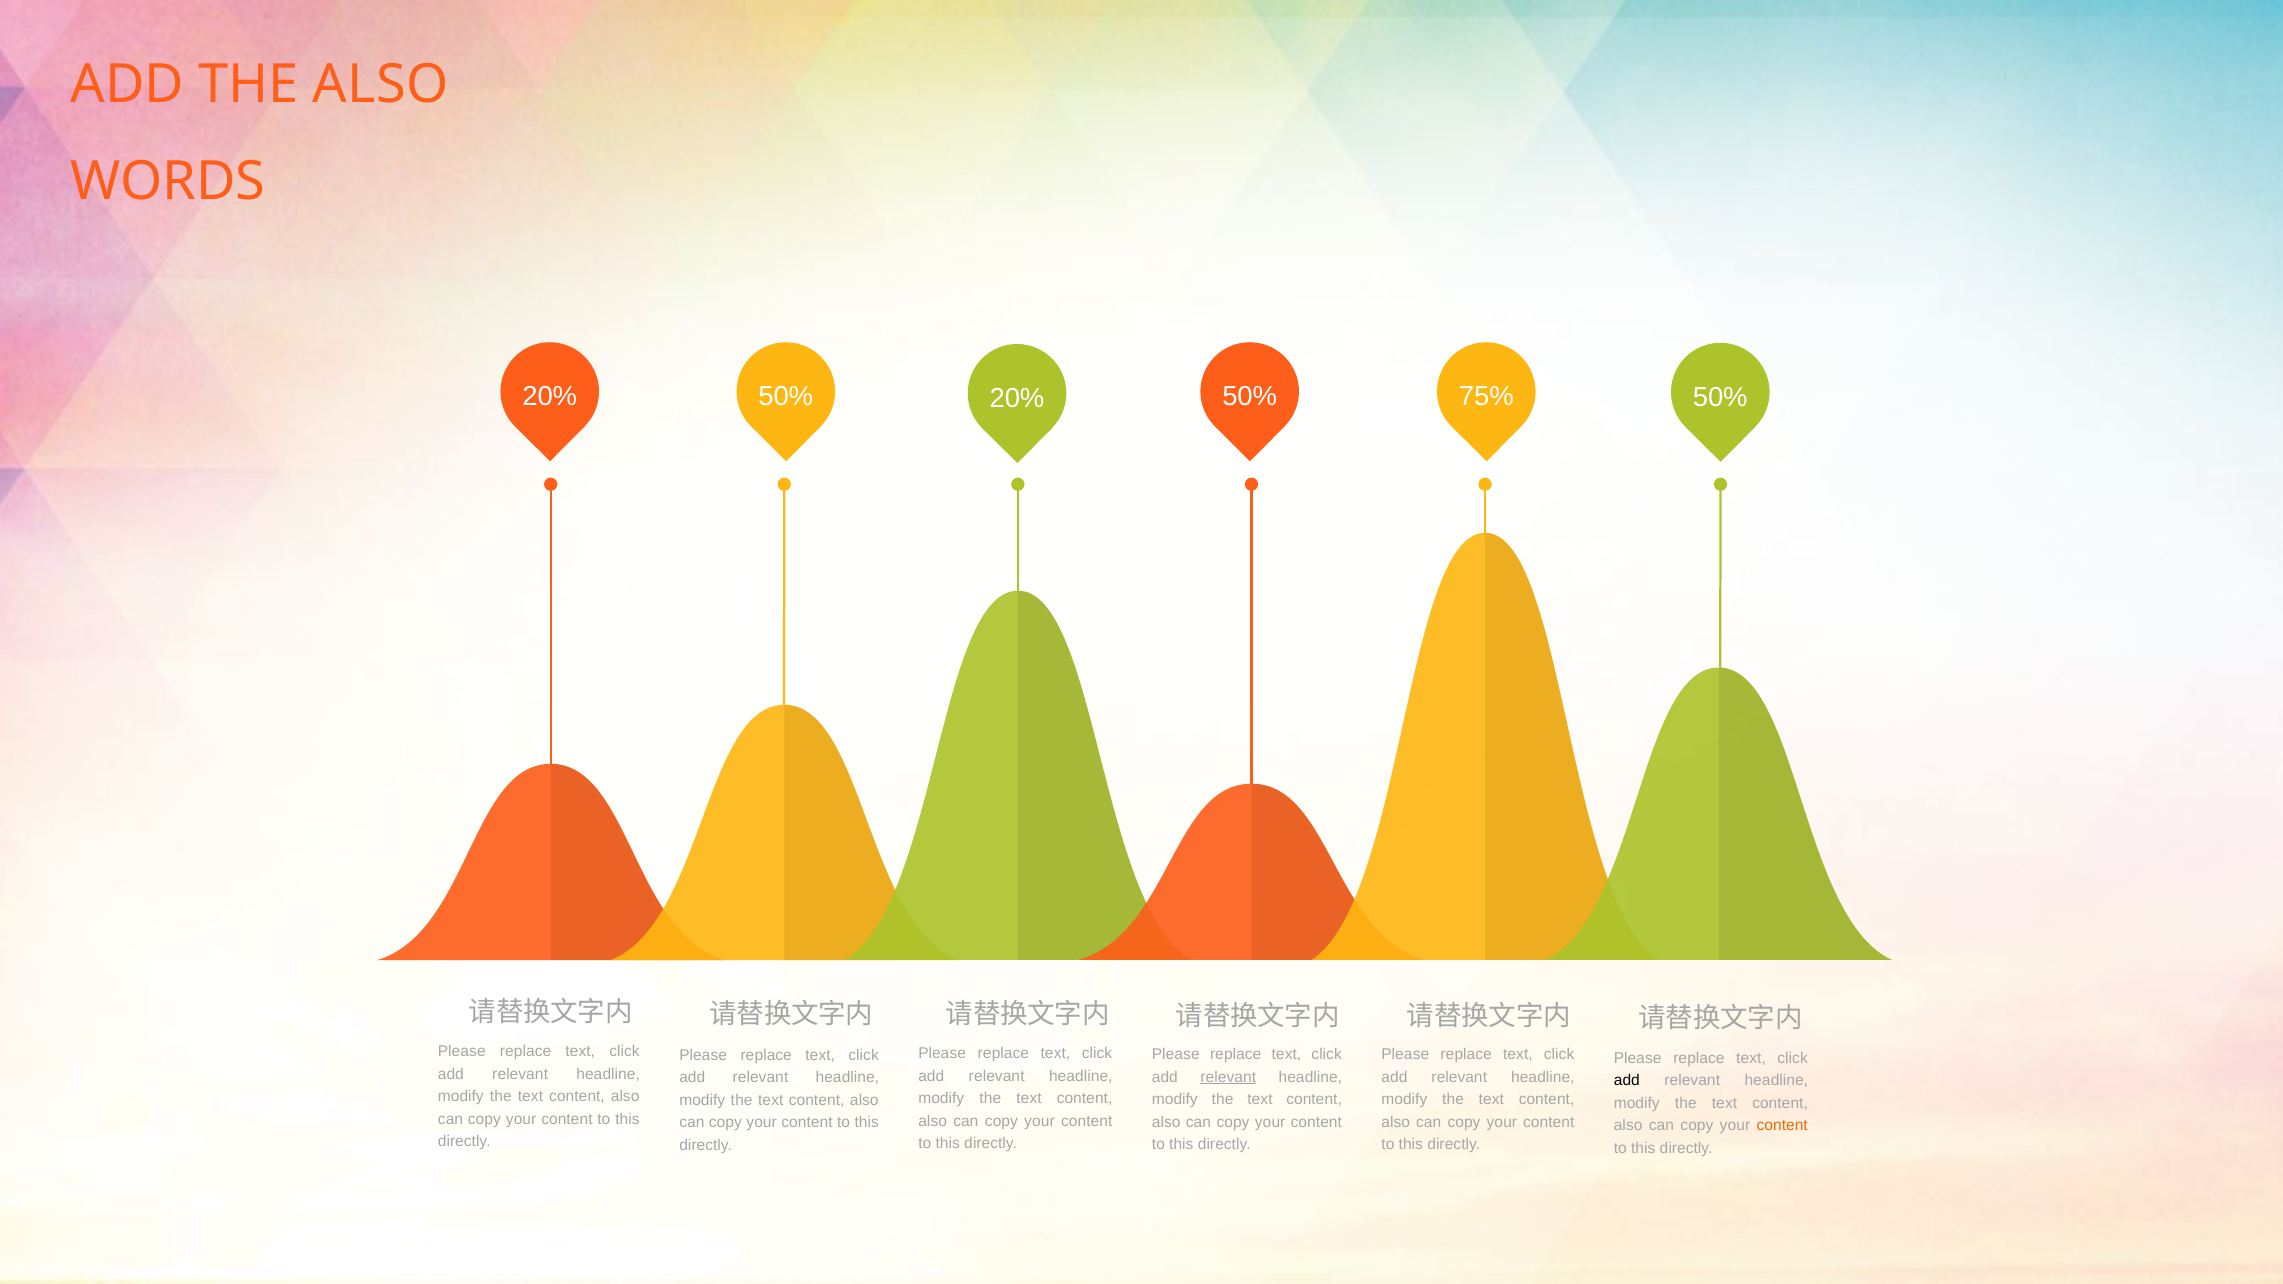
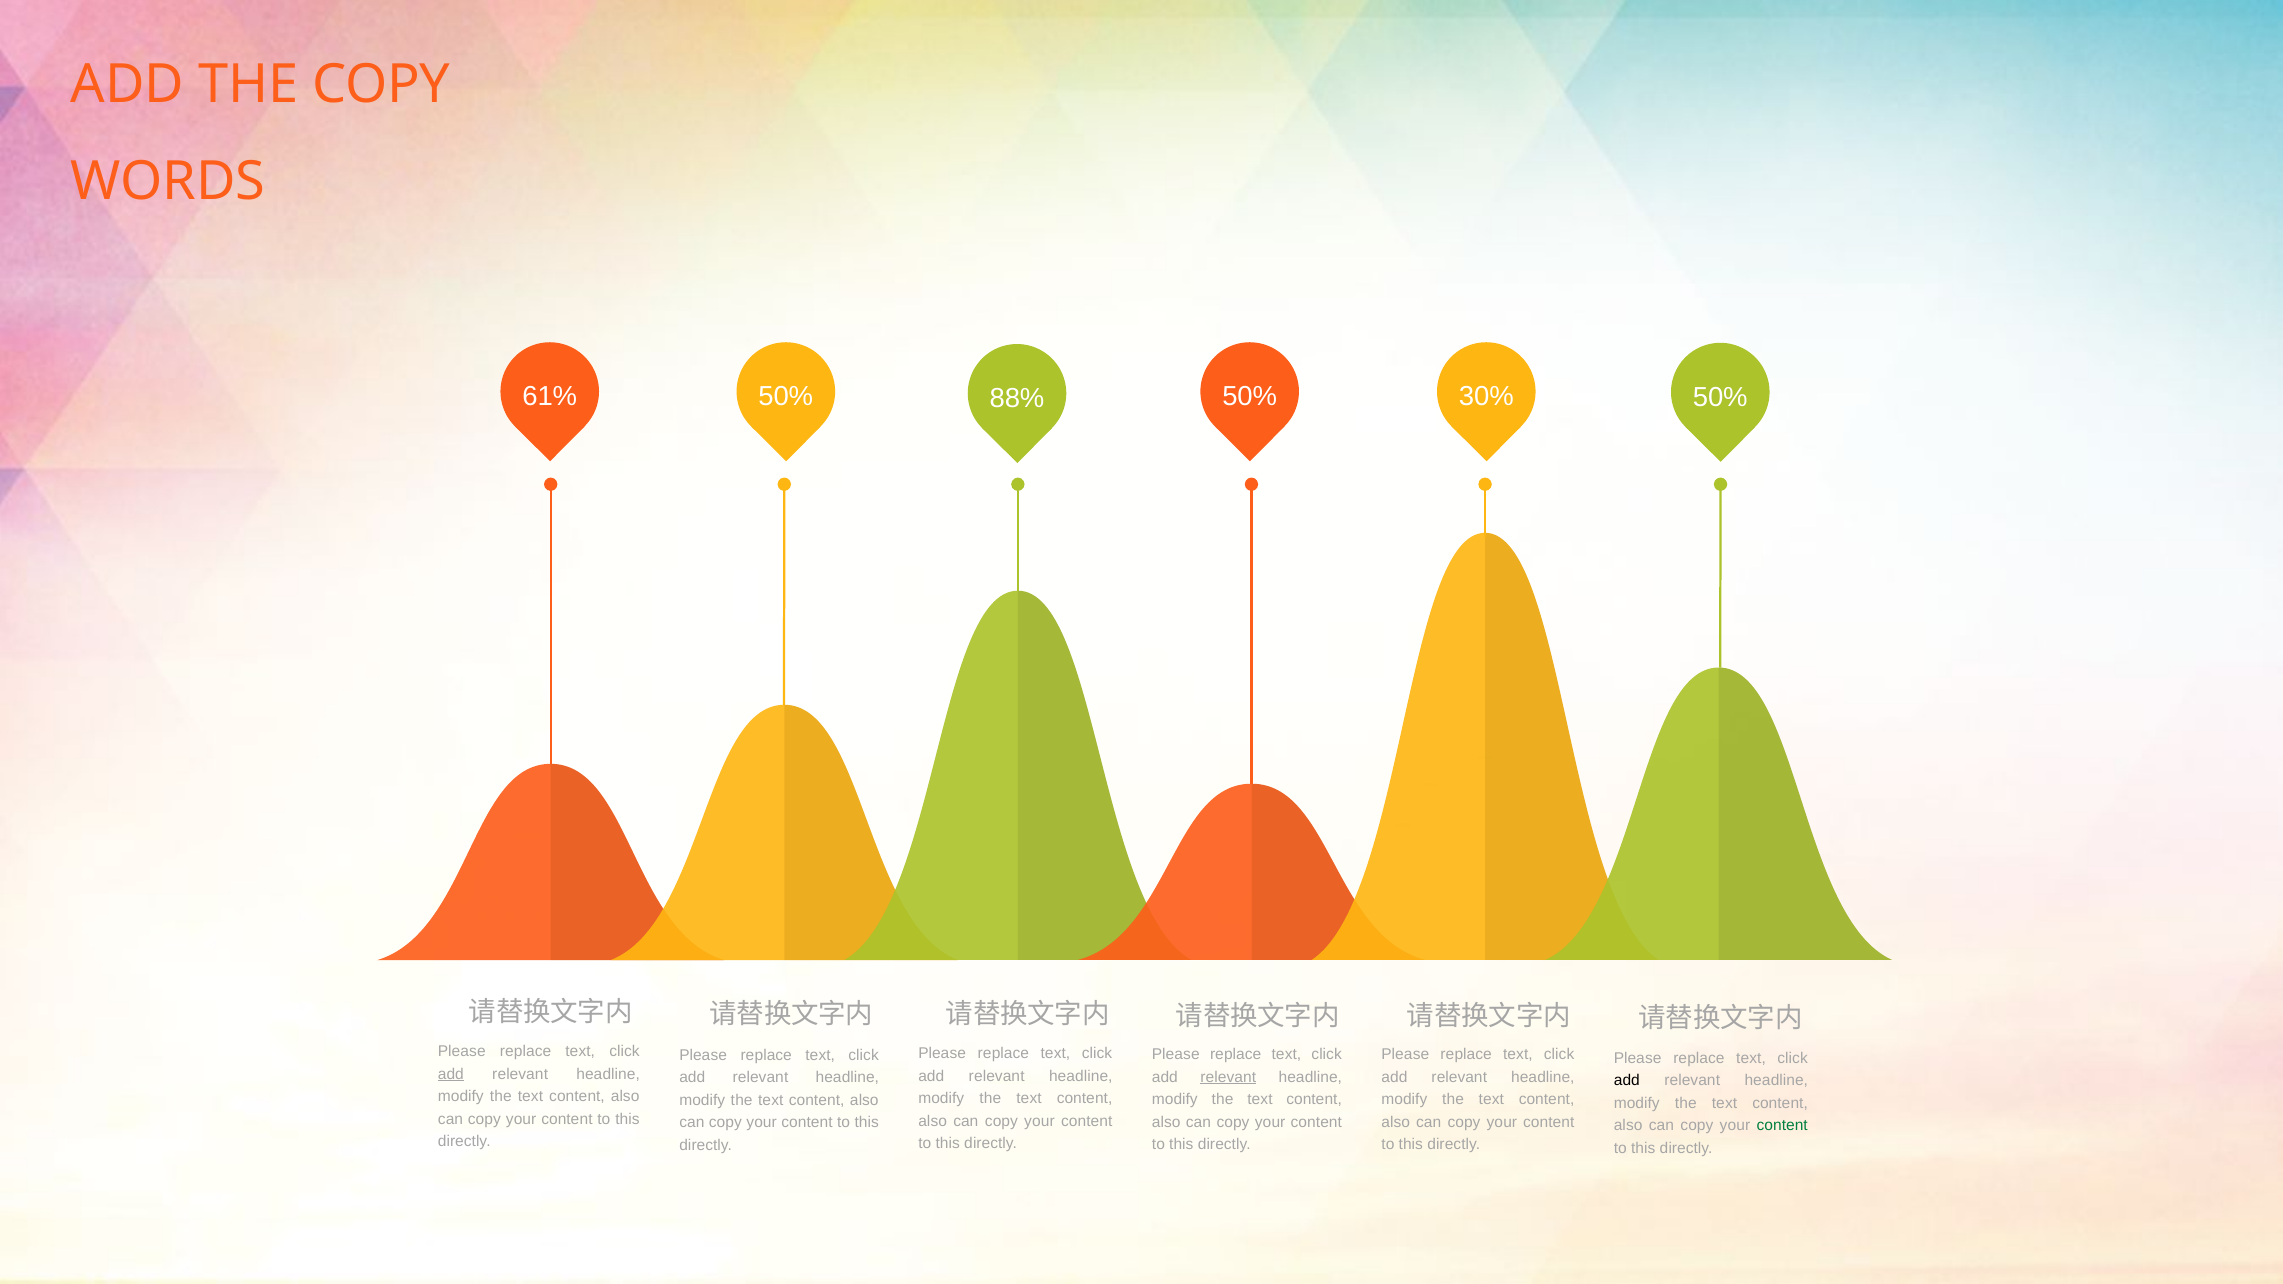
THE ALSO: ALSO -> COPY (381, 84)
20%: 20% -> 61% (550, 397)
20%: 20% -> 88% (1017, 398)
75%: 75% -> 30% (1486, 397)
add underline: none -> present (451, 1074)
content colour: orange -> green (1782, 1126)
